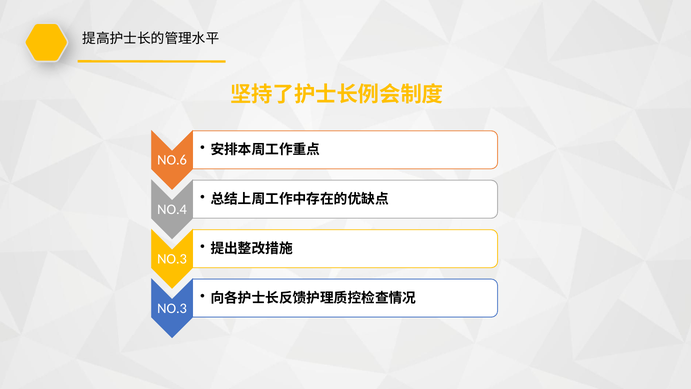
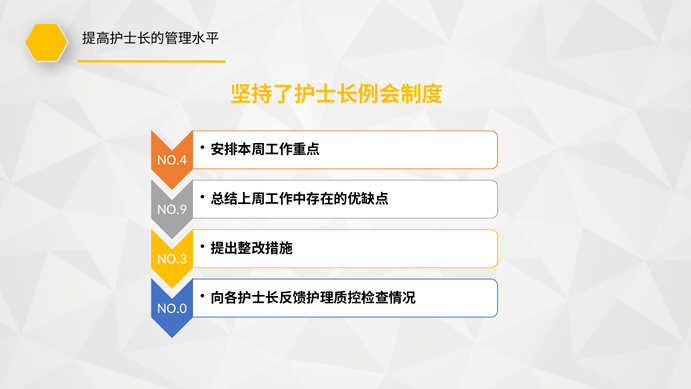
NO.6: NO.6 -> NO.4 (172, 160)
NO.4: NO.4 -> NO.9 (172, 209)
NO.3: NO.3 -> NO.0 (172, 308)
